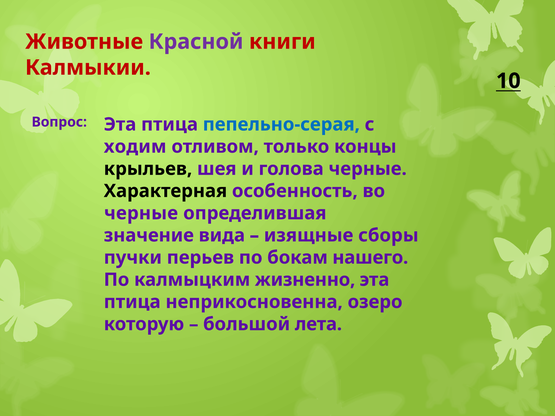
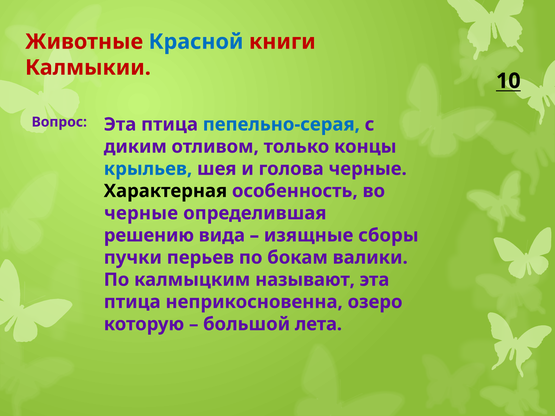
Красной colour: purple -> blue (196, 42)
ходим: ходим -> диким (135, 147)
крыльев colour: black -> blue (148, 169)
значение: значение -> решению (149, 235)
нашего: нашего -> валики (370, 258)
жизненно: жизненно -> называют (305, 280)
